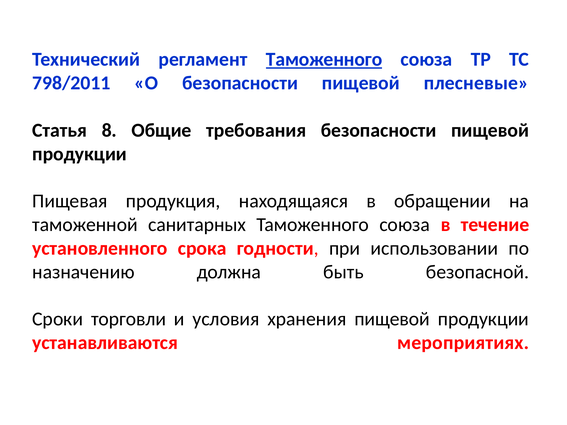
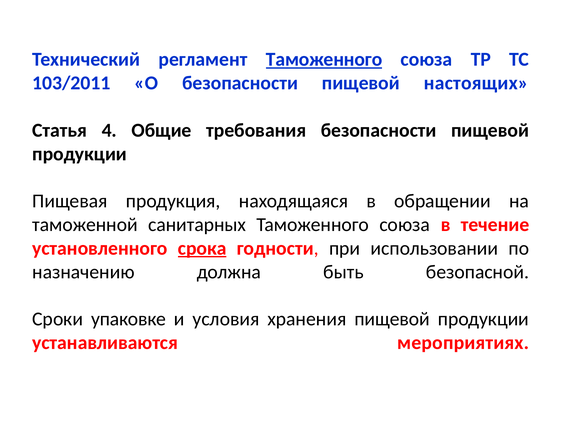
798/2011: 798/2011 -> 103/2011 (71, 83)
плесневые: плесневые -> настоящих (476, 83)
8: 8 -> 4 (109, 130)
срока underline: none -> present (202, 248)
торговли: торговли -> упаковке (129, 319)
